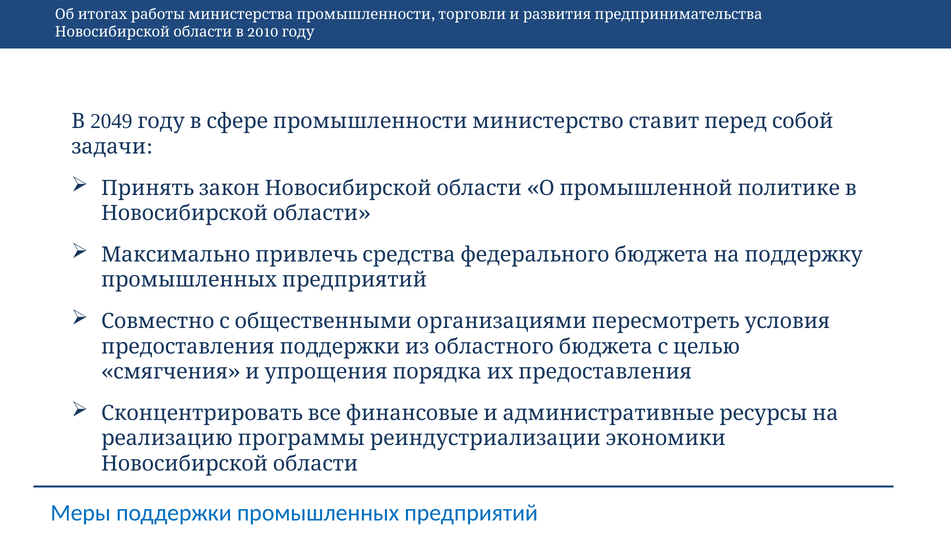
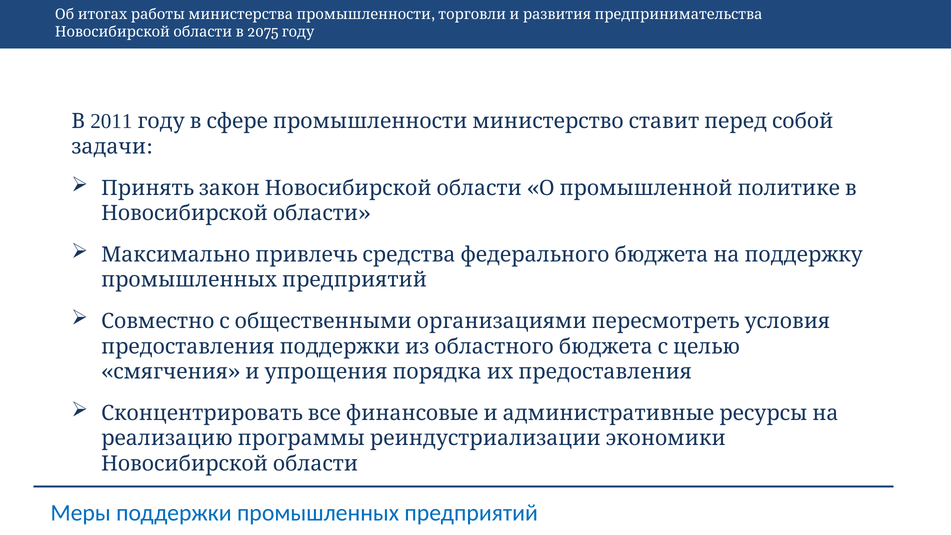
2010: 2010 -> 2075 (263, 32)
2049: 2049 -> 2011 (111, 121)
